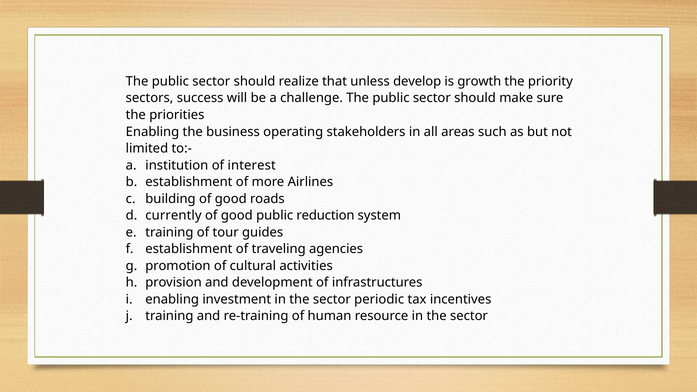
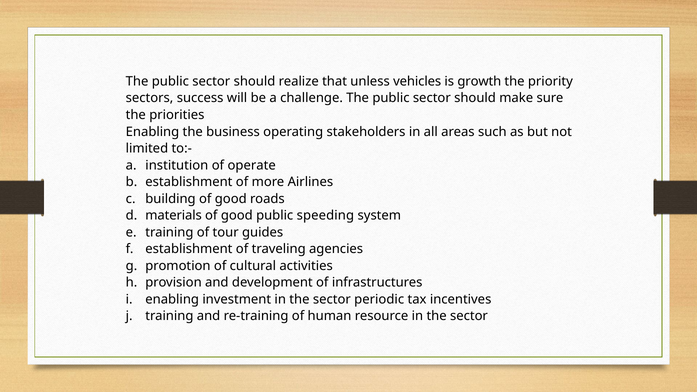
develop: develop -> vehicles (417, 81)
interest: interest -> operate (252, 165)
currently: currently -> materials (174, 216)
reduction: reduction -> speeding (325, 216)
